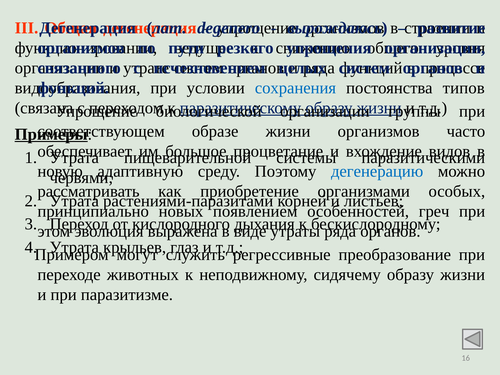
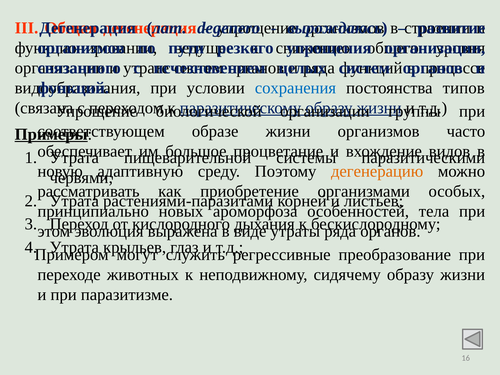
дегенерацию colour: blue -> orange (377, 171)
появлением: появлением -> ароморфоза (255, 211)
греч: греч -> тела (434, 211)
